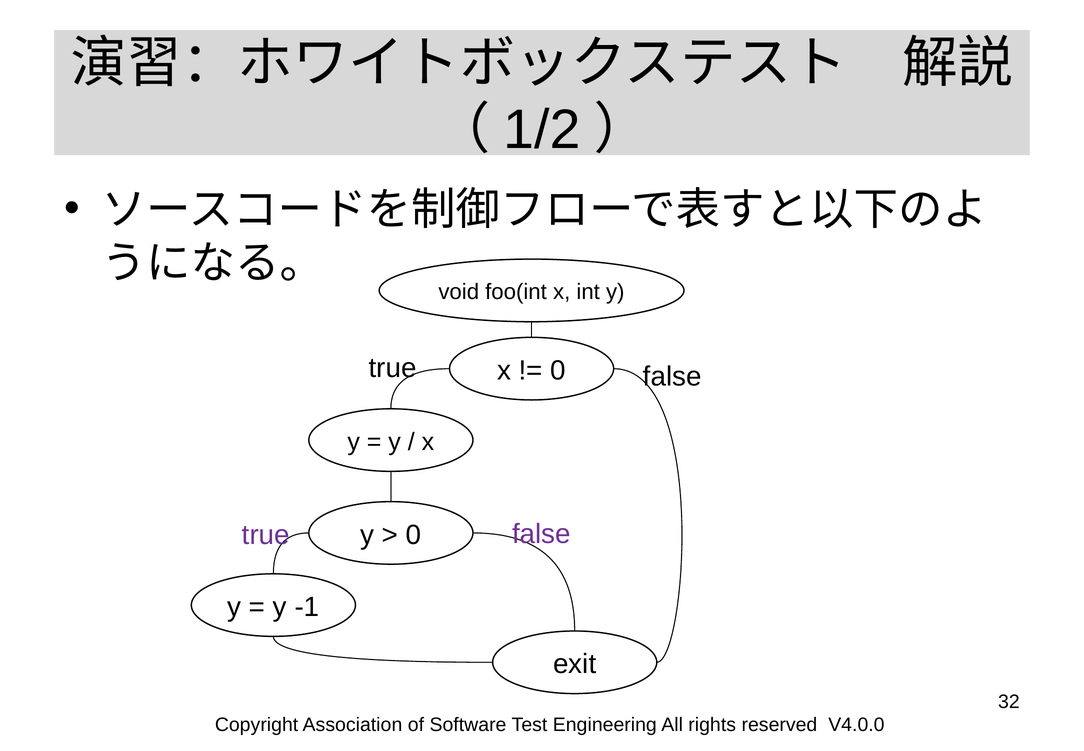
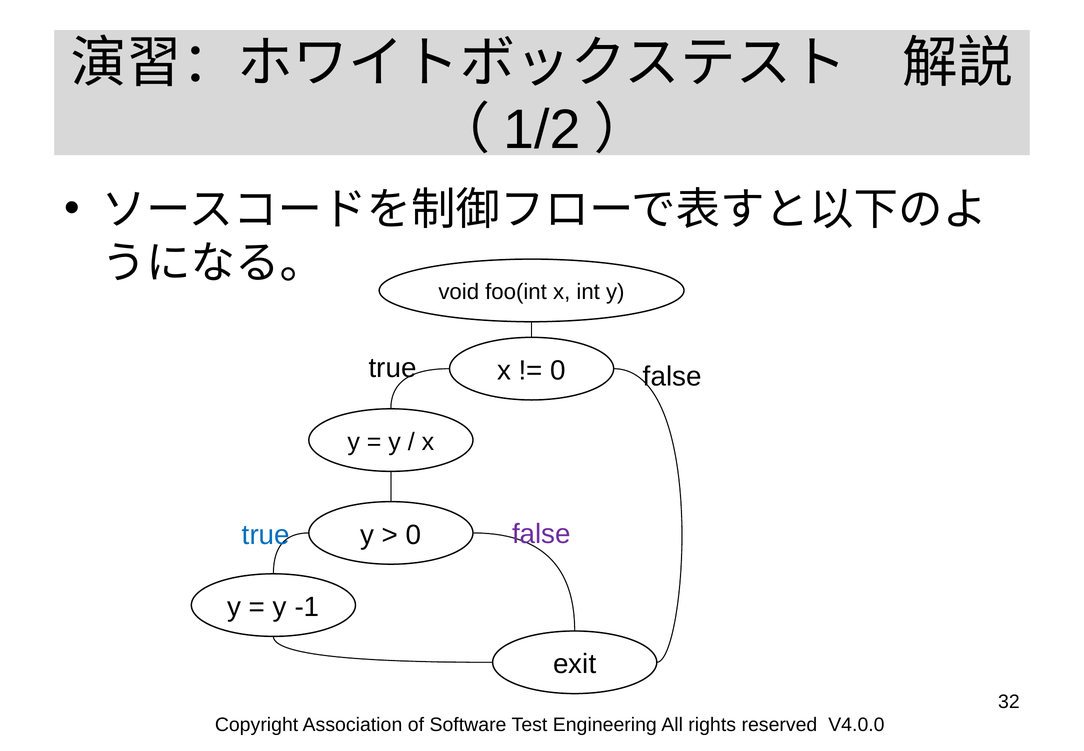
true colour: purple -> blue (266, 535)
